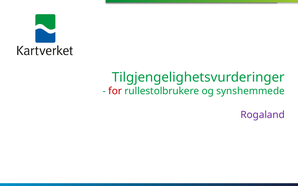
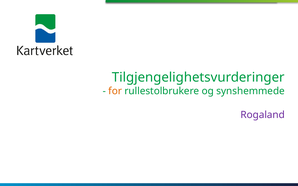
for colour: red -> orange (115, 91)
